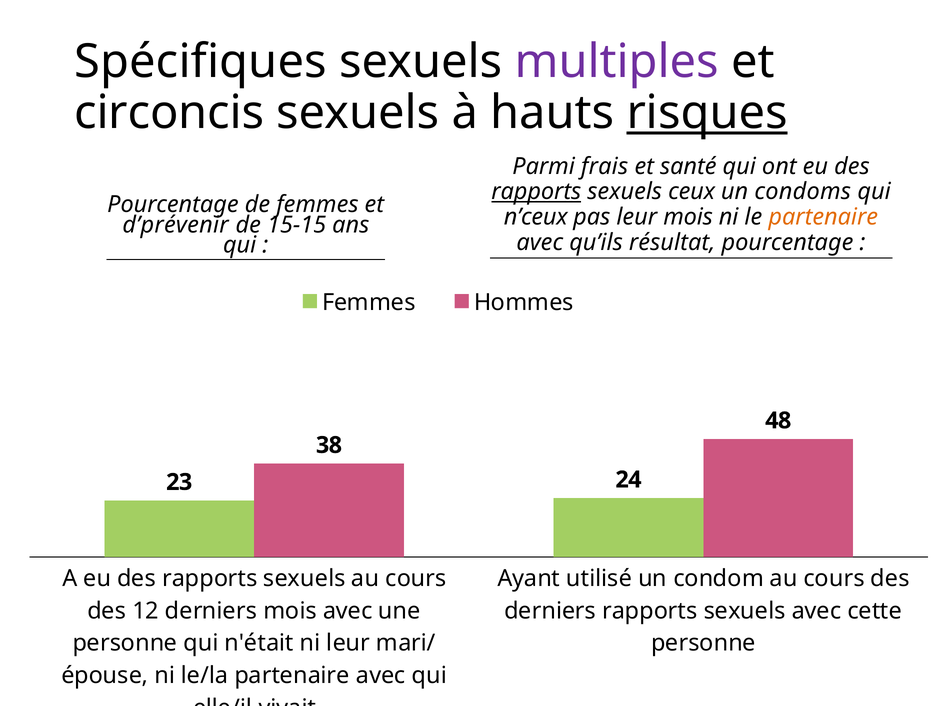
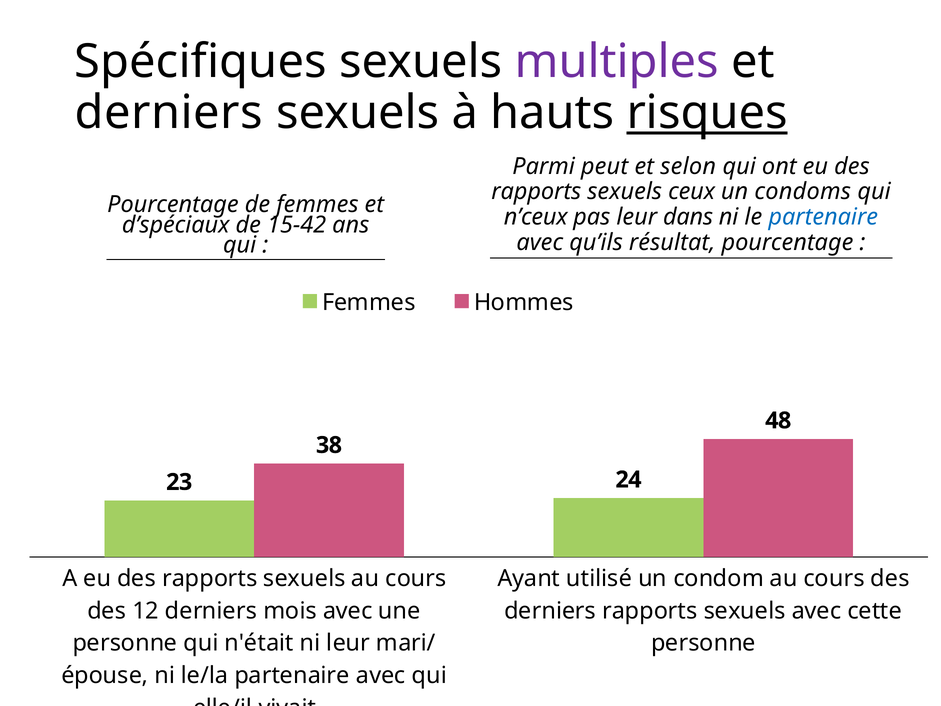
circoncis: circoncis -> derniers (169, 113)
frais: frais -> peut (605, 166)
santé: santé -> selon (688, 166)
rapports underline: present -> none (536, 192)
leur mois: mois -> dans (688, 217)
partenaire colour: orange -> blue (823, 217)
d’prévenir: d’prévenir -> d’spéciaux (176, 225)
15-15: 15-15 -> 15-42 (297, 225)
